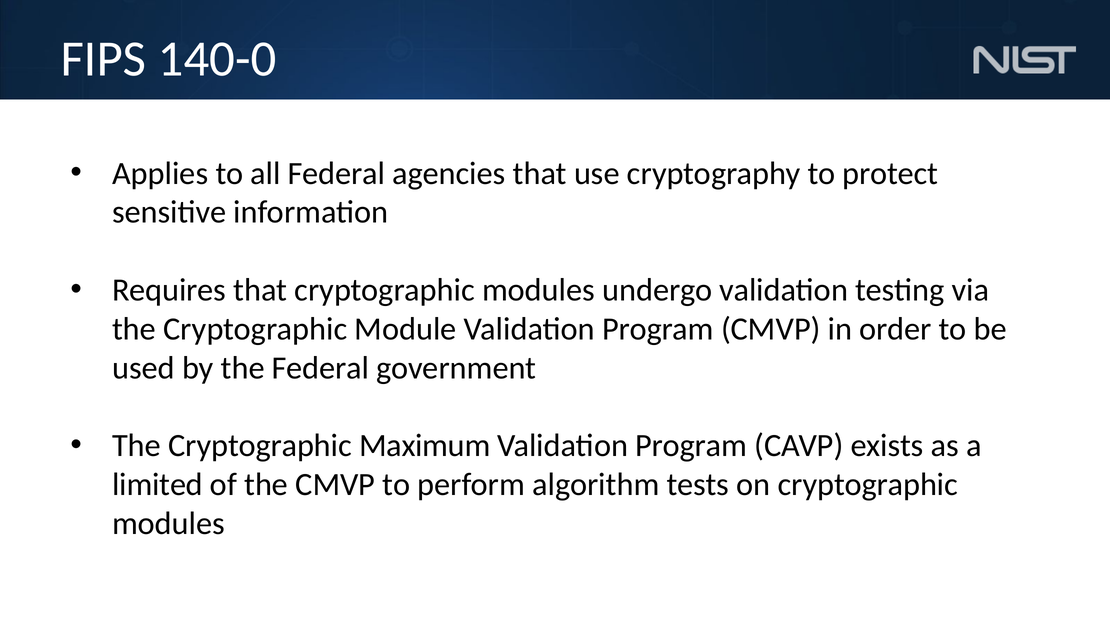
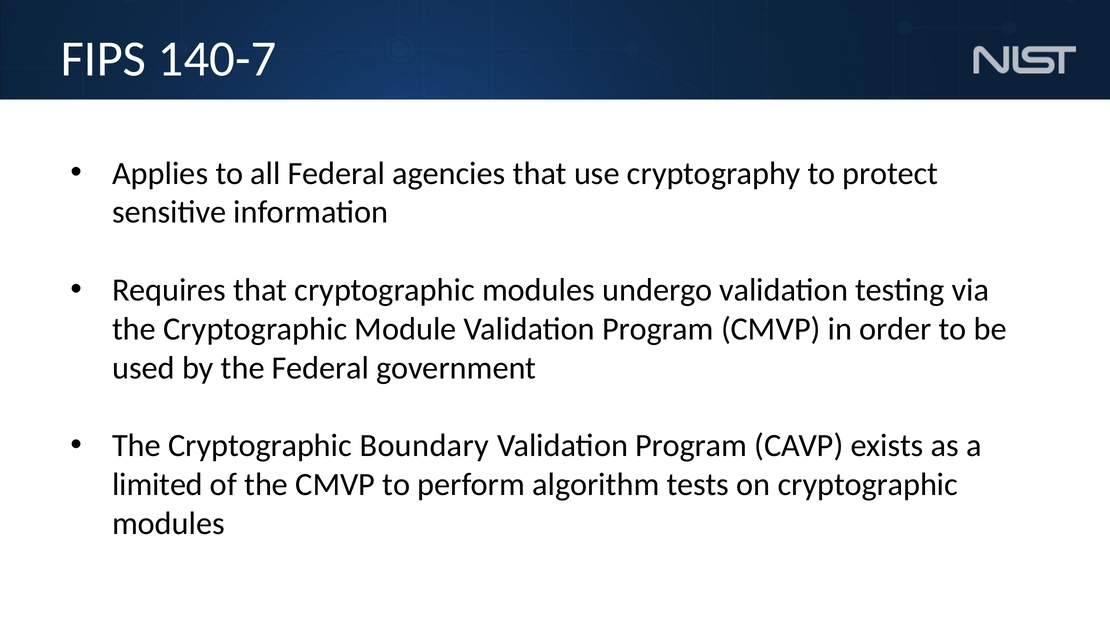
140-0: 140-0 -> 140-7 (217, 59)
Maximum: Maximum -> Boundary (424, 445)
